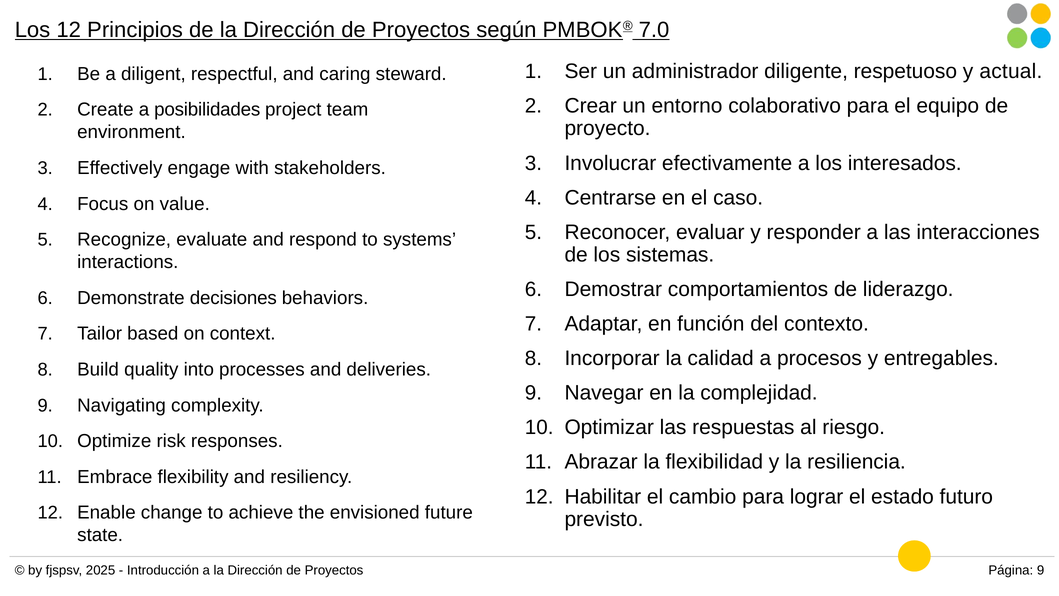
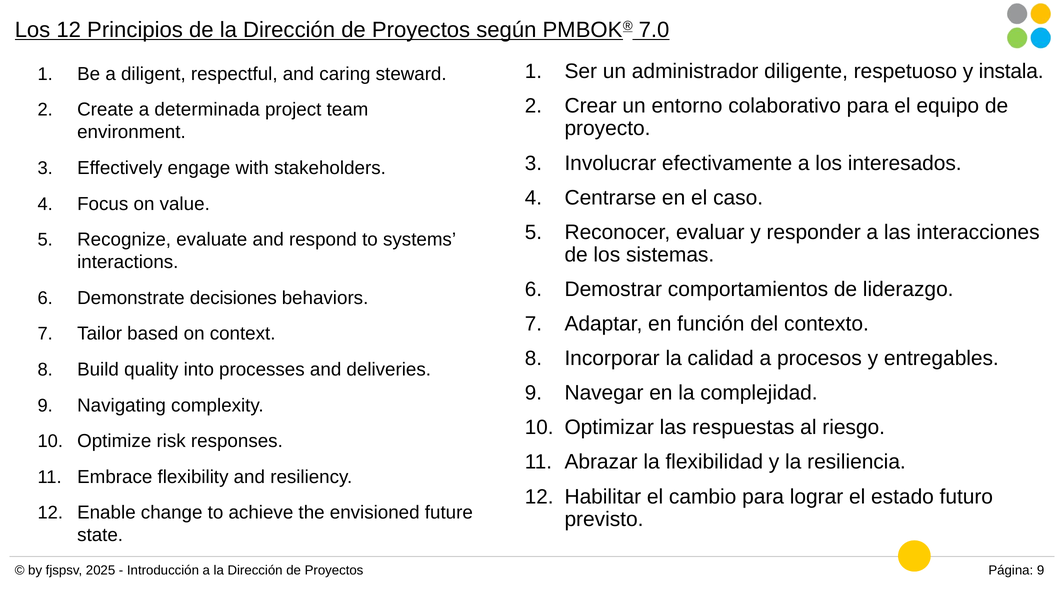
actual: actual -> instala (1011, 71)
posibilidades: posibilidades -> determinada (207, 110)
